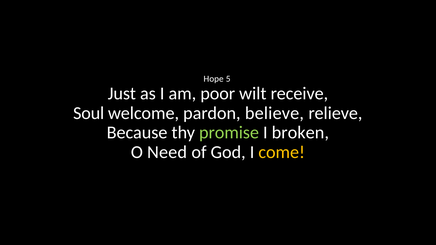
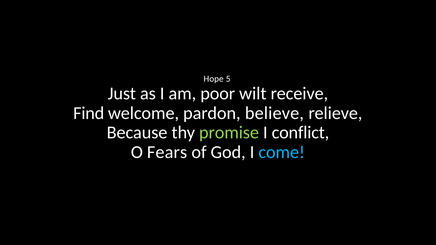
Soul: Soul -> Find (89, 113)
broken: broken -> conflict (300, 133)
Need: Need -> Fears (167, 152)
come colour: yellow -> light blue (282, 152)
